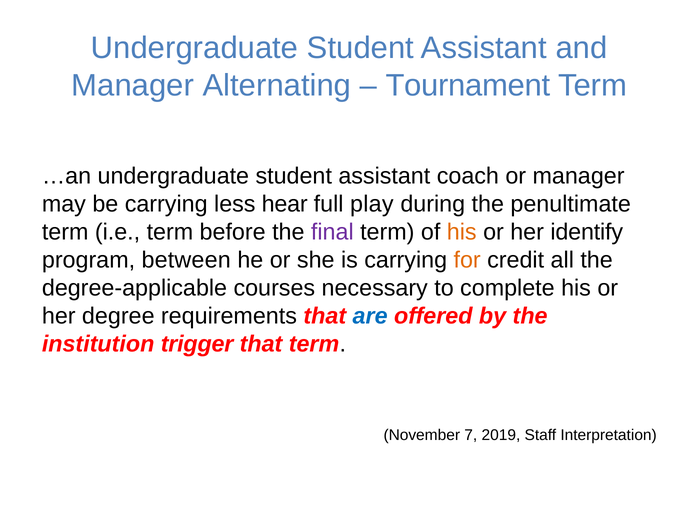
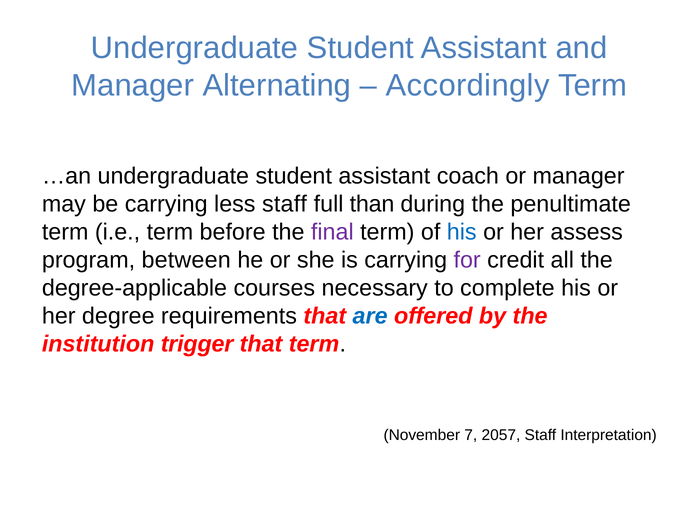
Tournament: Tournament -> Accordingly (468, 86)
less hear: hear -> staff (284, 204)
play: play -> than (372, 204)
his colour: orange -> blue (462, 232)
identify: identify -> assess (587, 232)
for colour: orange -> purple (467, 260)
2019: 2019 -> 2057 (501, 435)
